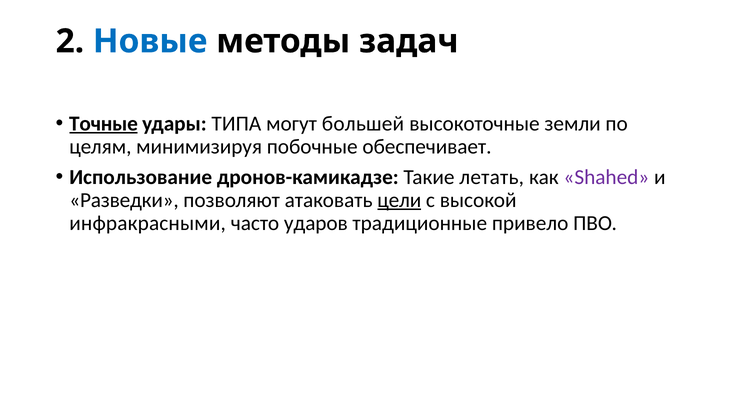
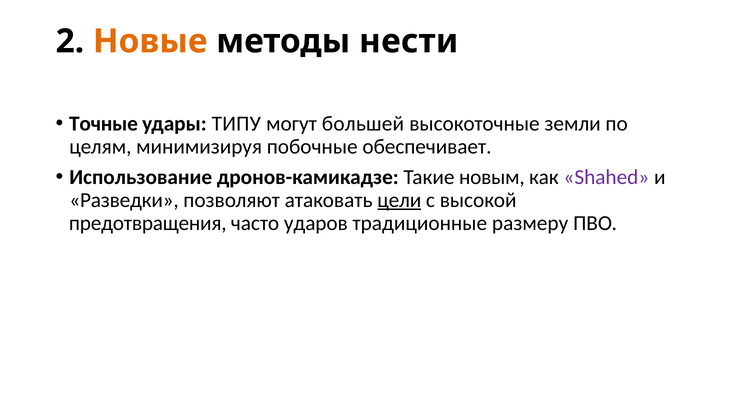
Новые colour: blue -> orange (150, 41)
задач: задач -> нести (409, 41)
Точные underline: present -> none (103, 123)
ТИПА: ТИПА -> ТИПУ (236, 123)
летать: летать -> новым (492, 177)
инфракрасными: инфракрасными -> предотвращения (148, 223)
привело: привело -> размеру (530, 223)
